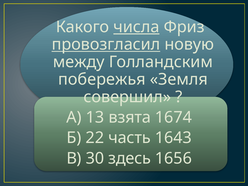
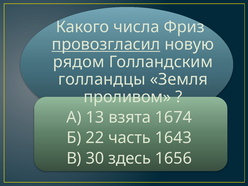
числа underline: present -> none (136, 27)
между: между -> рядом (79, 62)
побережья: побережья -> голландцы (102, 79)
совершил: совершил -> проливом (127, 97)
